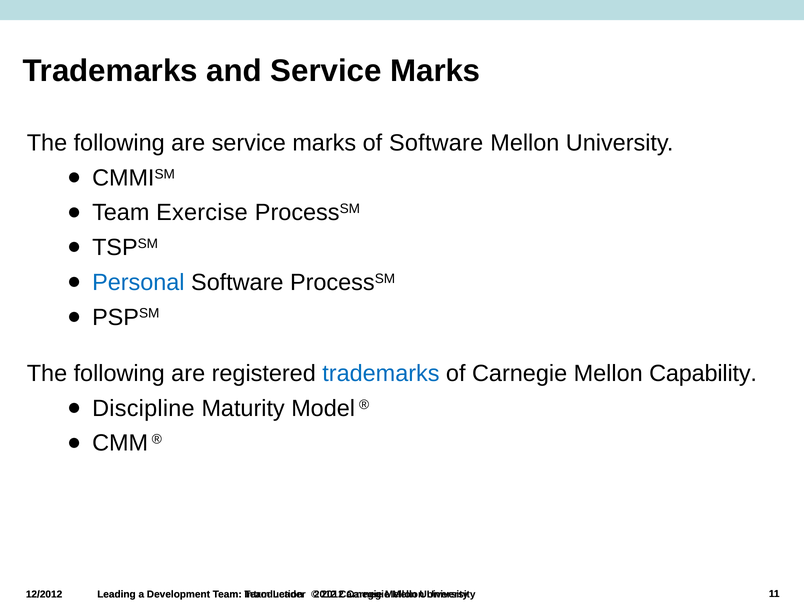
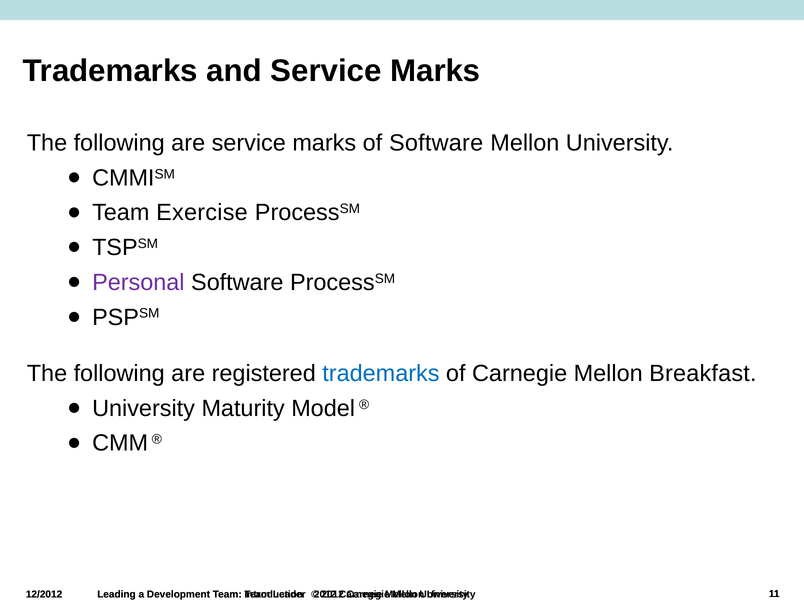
Personal colour: blue -> purple (138, 282)
Capability: Capability -> Breakfast (703, 374)
Discipline: Discipline -> University (144, 408)
